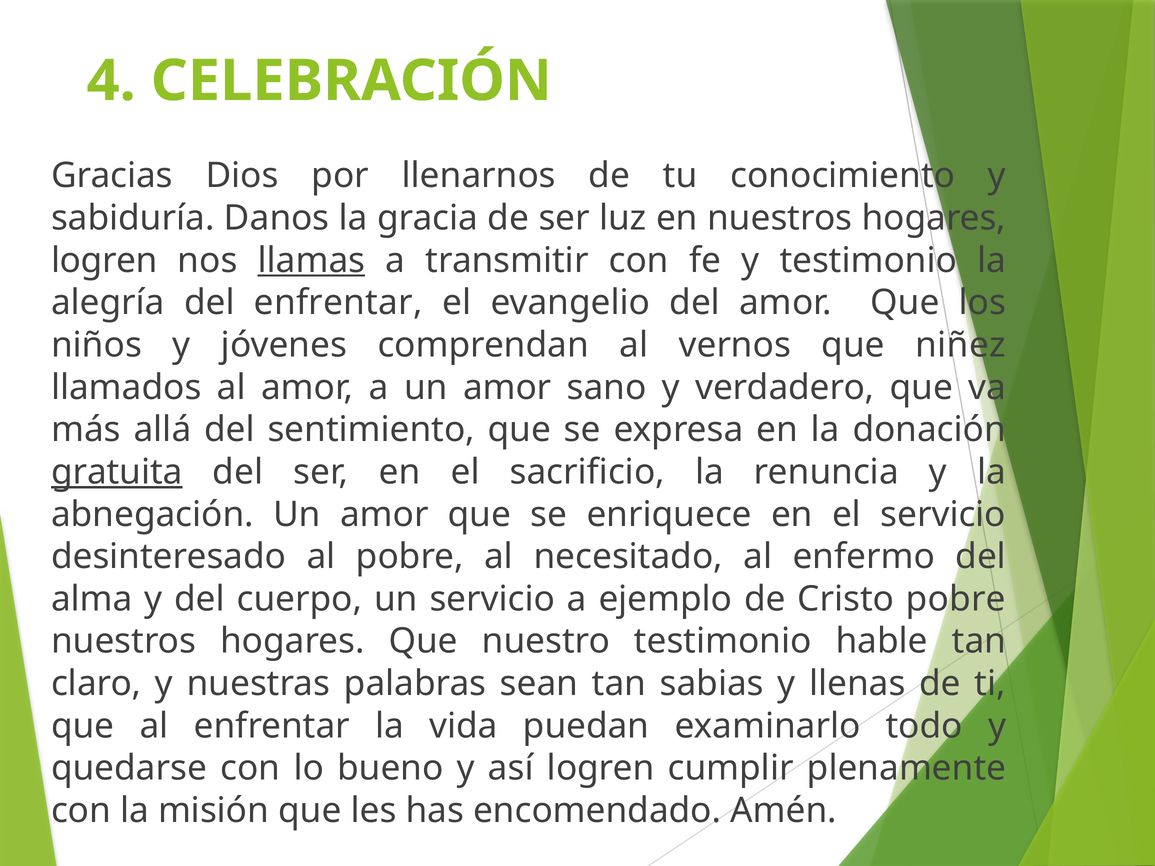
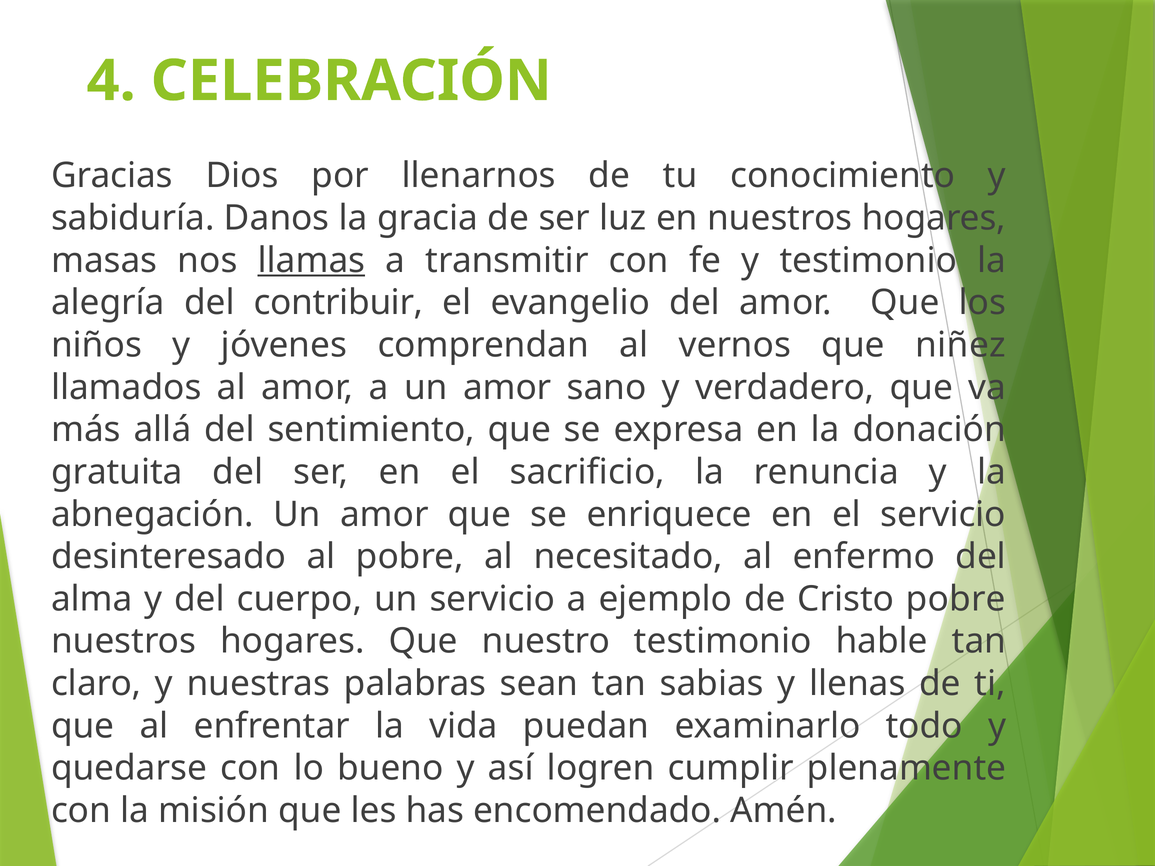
logren: logren -> masas (104, 261)
del enfrentar: enfrentar -> contribuir (339, 303)
gratuita underline: present -> none (117, 472)
